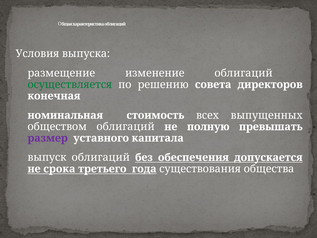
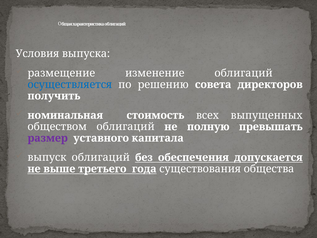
осуществляется colour: green -> blue (70, 84)
конечная: конечная -> получить (54, 96)
срока: срока -> выше (59, 169)
